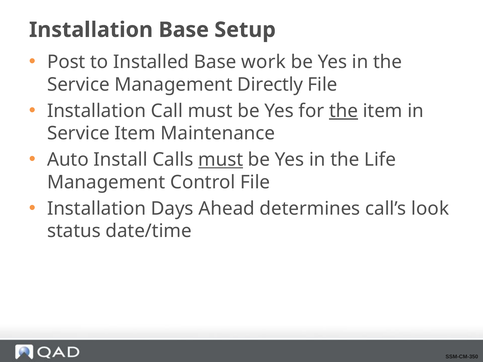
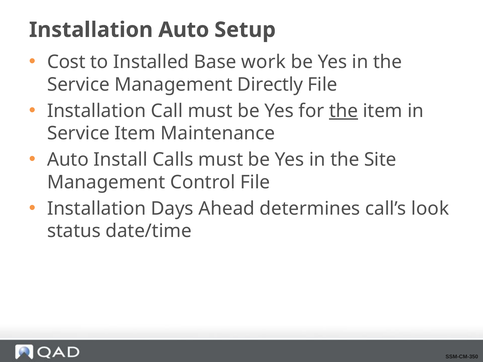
Installation Base: Base -> Auto (184, 30)
Post: Post -> Cost (66, 62)
must underline: present -> none (221, 160)
Life: Life -> Site (380, 160)
